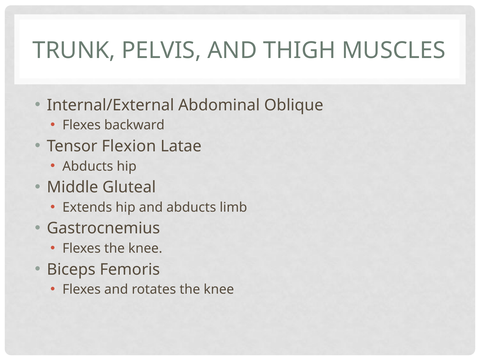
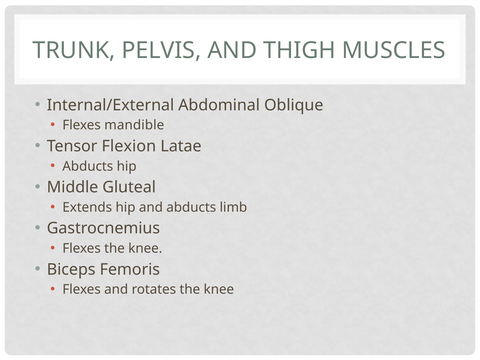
backward: backward -> mandible (134, 125)
